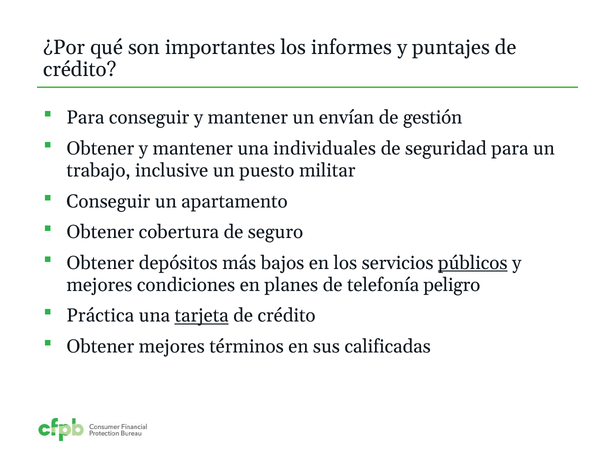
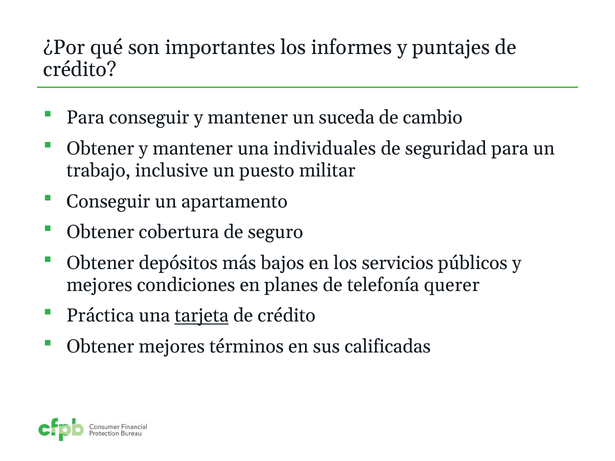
envían: envían -> suceda (347, 118)
gestión: gestión -> cambio (433, 118)
públicos underline: present -> none (473, 263)
peligro: peligro -> querer (452, 285)
